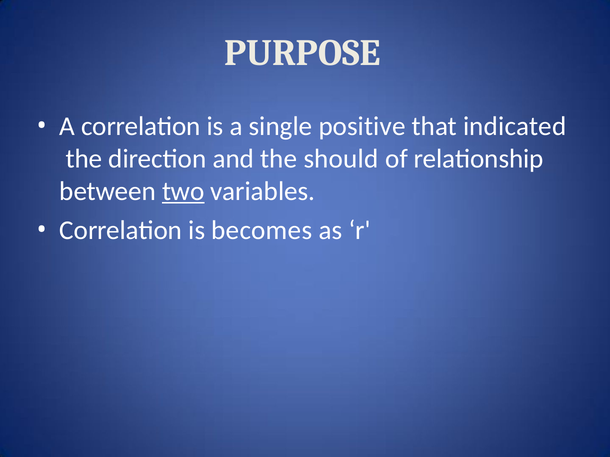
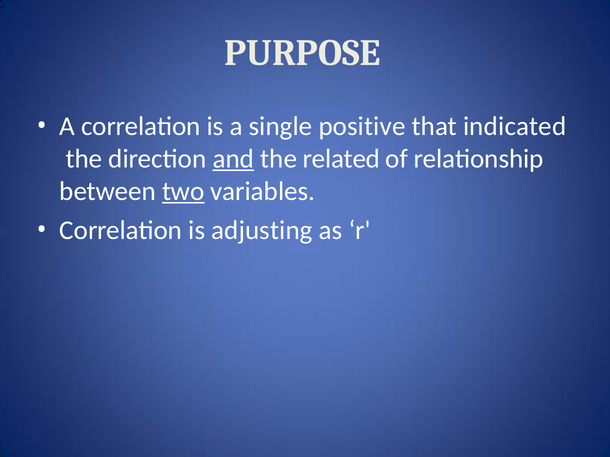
and underline: none -> present (233, 159)
should: should -> related (341, 159)
becomes: becomes -> adjusting (262, 230)
